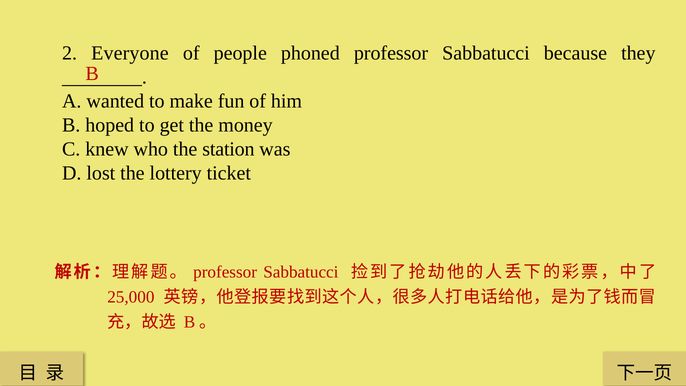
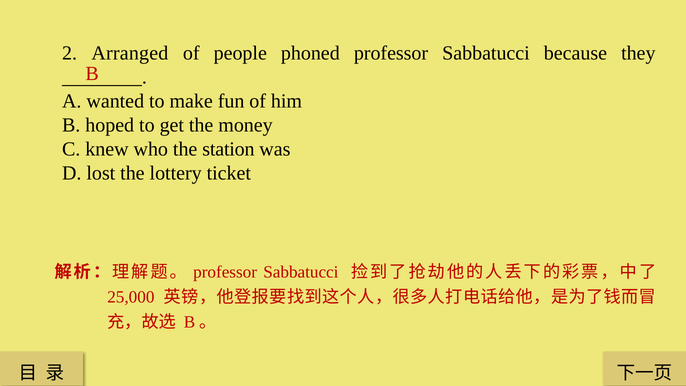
Everyone: Everyone -> Arranged (130, 53)
